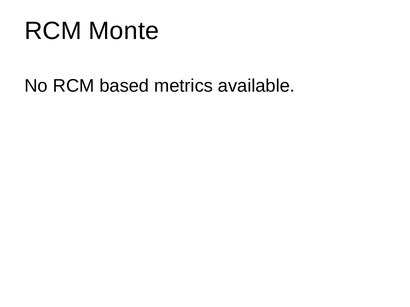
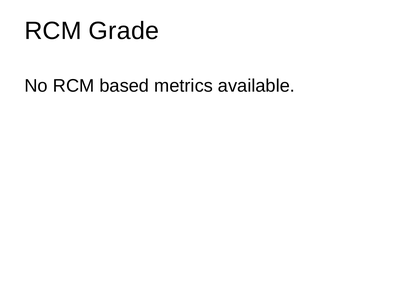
Monte: Monte -> Grade (124, 31)
